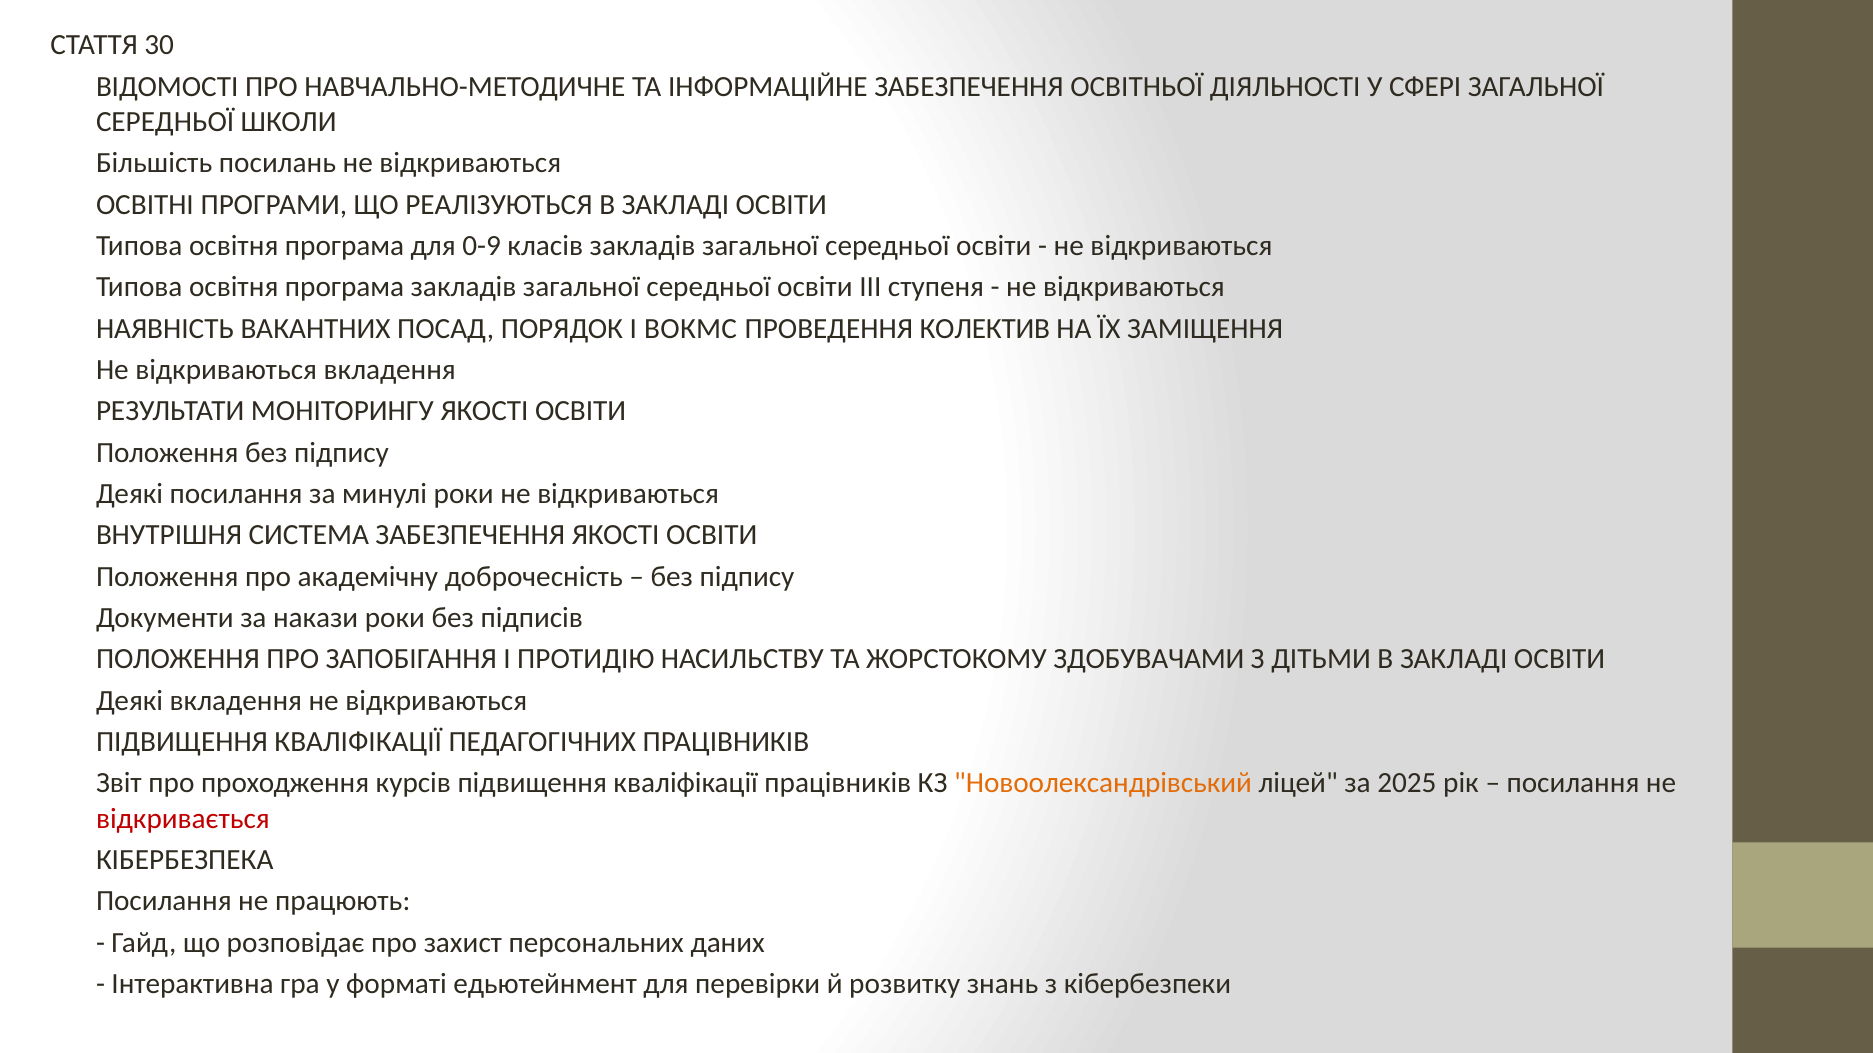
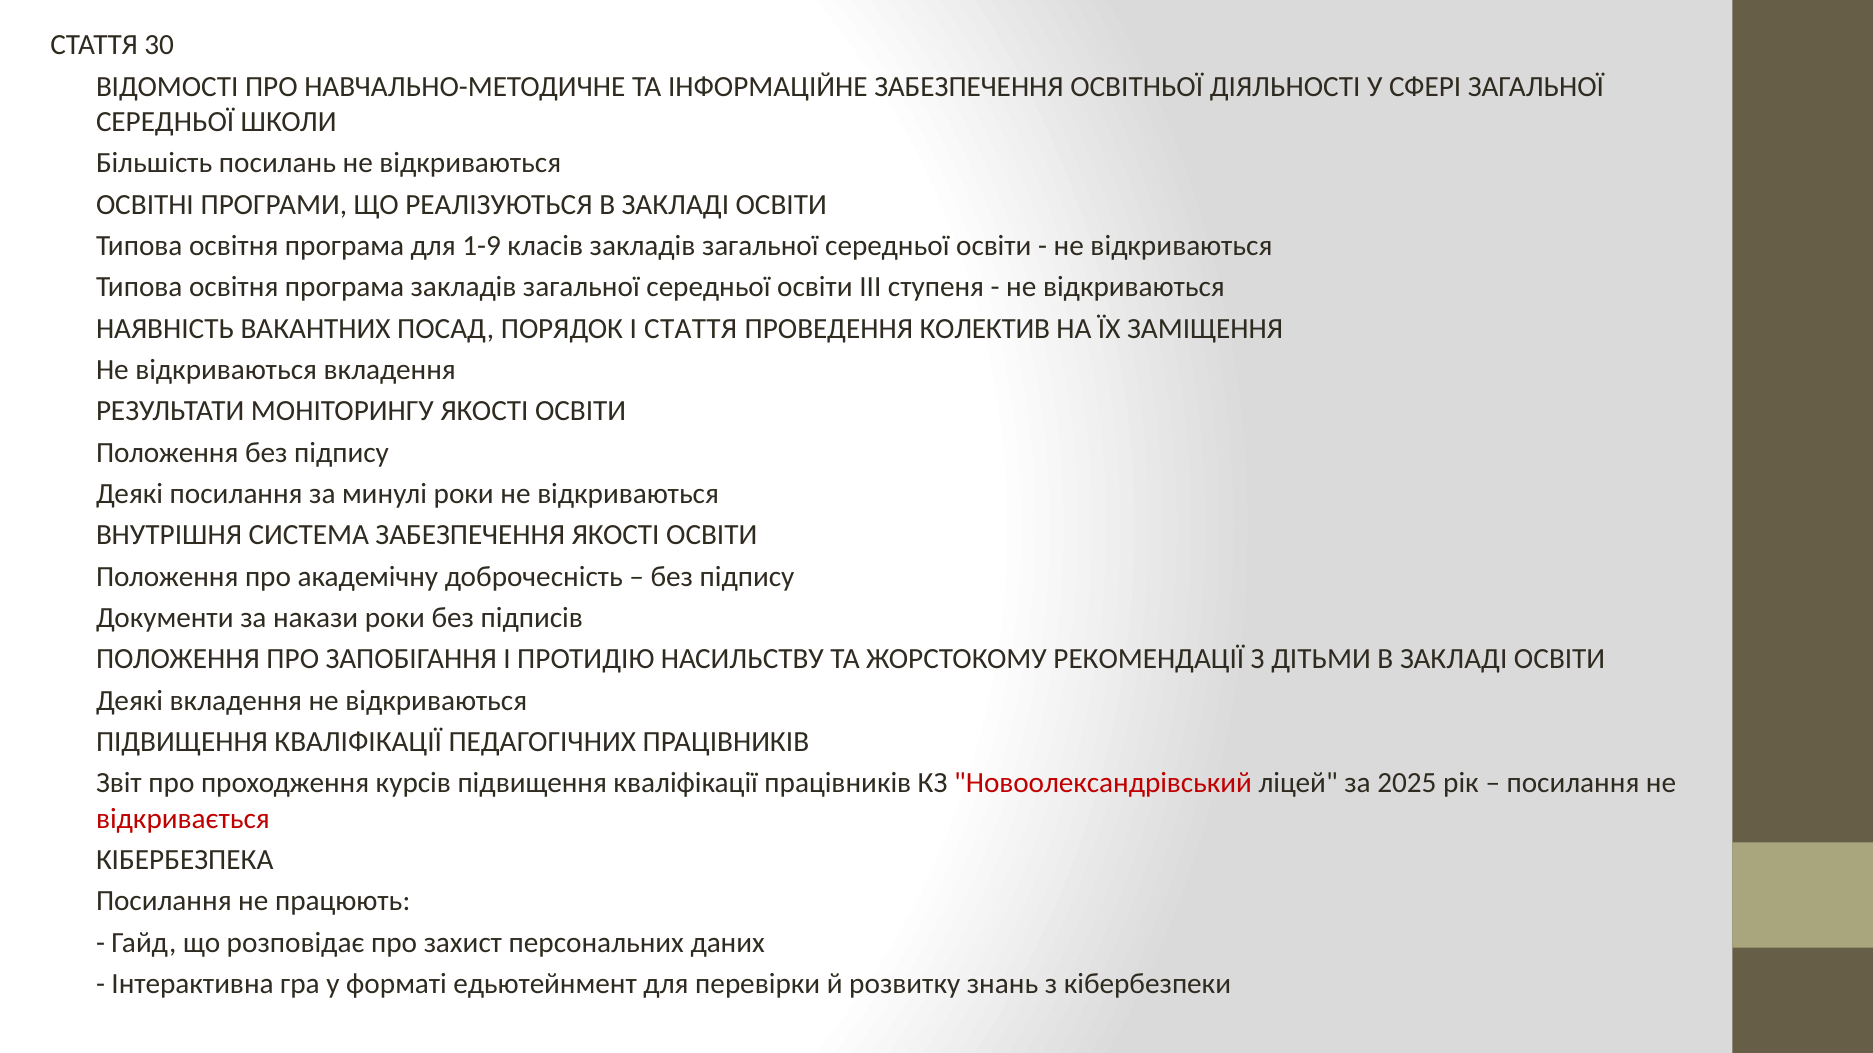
0-9: 0-9 -> 1-9 (482, 246)
І ВОКМС: ВОКМС -> СТАТТЯ (691, 329)
ЗДОБУВАЧАМИ: ЗДОБУВАЧАМИ -> РЕКОМЕНДАЦІЇ (1149, 660)
Новоолександрівський colour: orange -> red (1103, 784)
